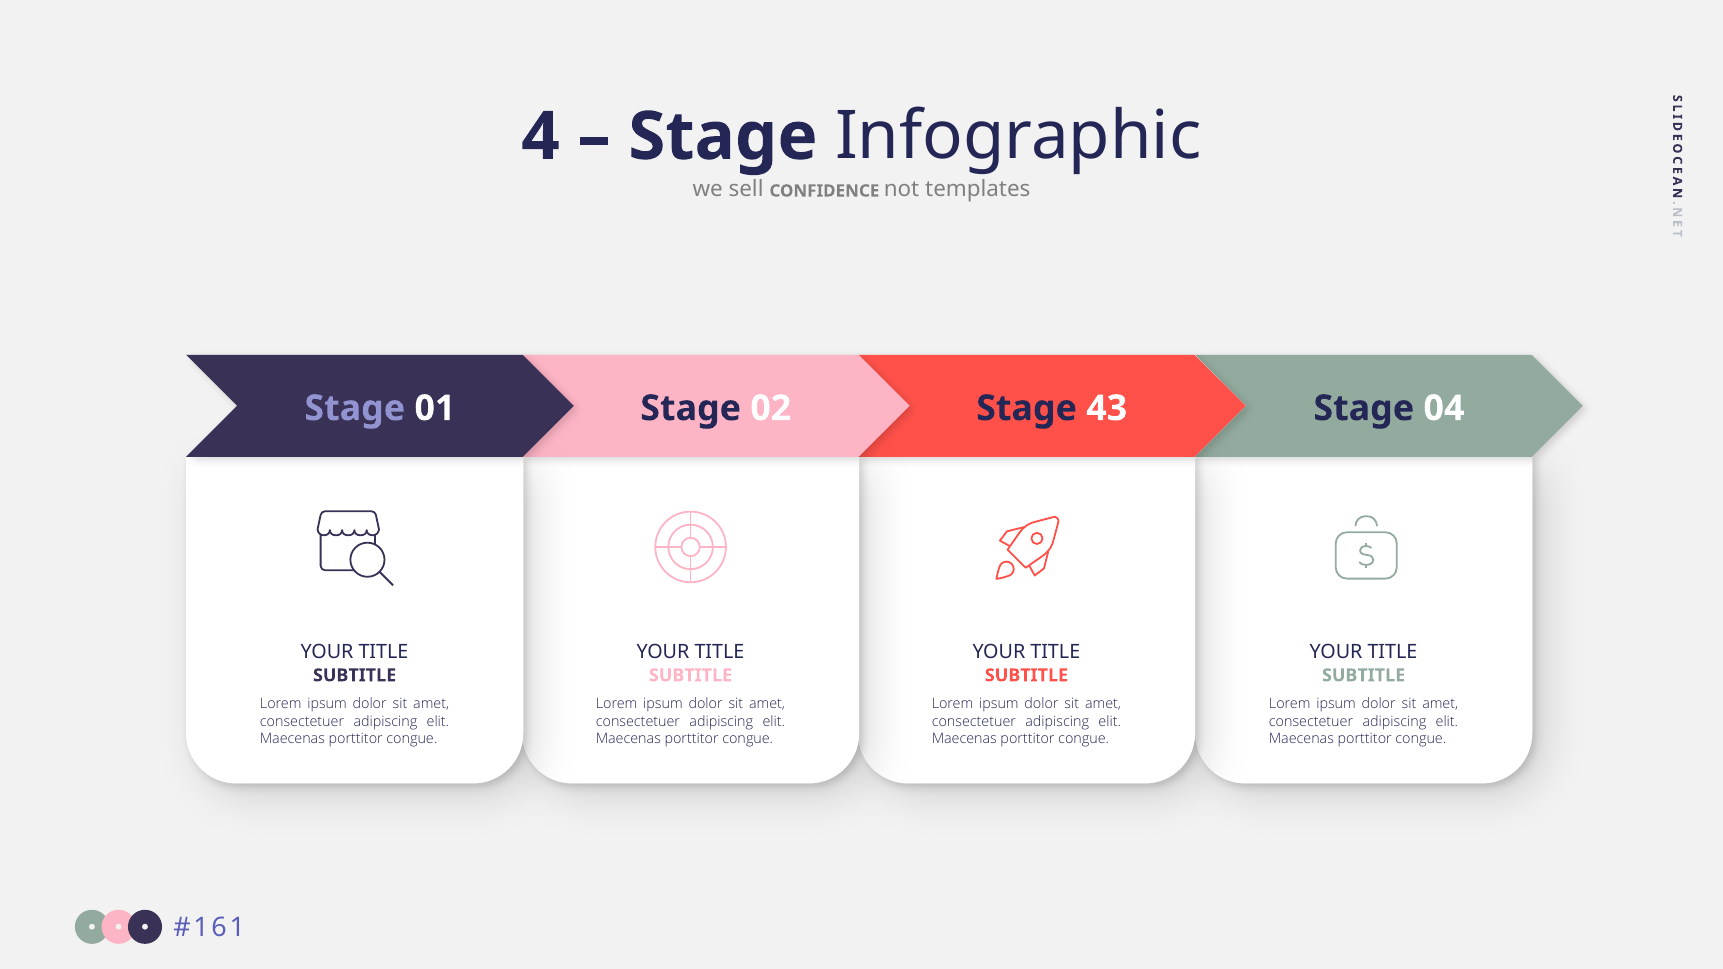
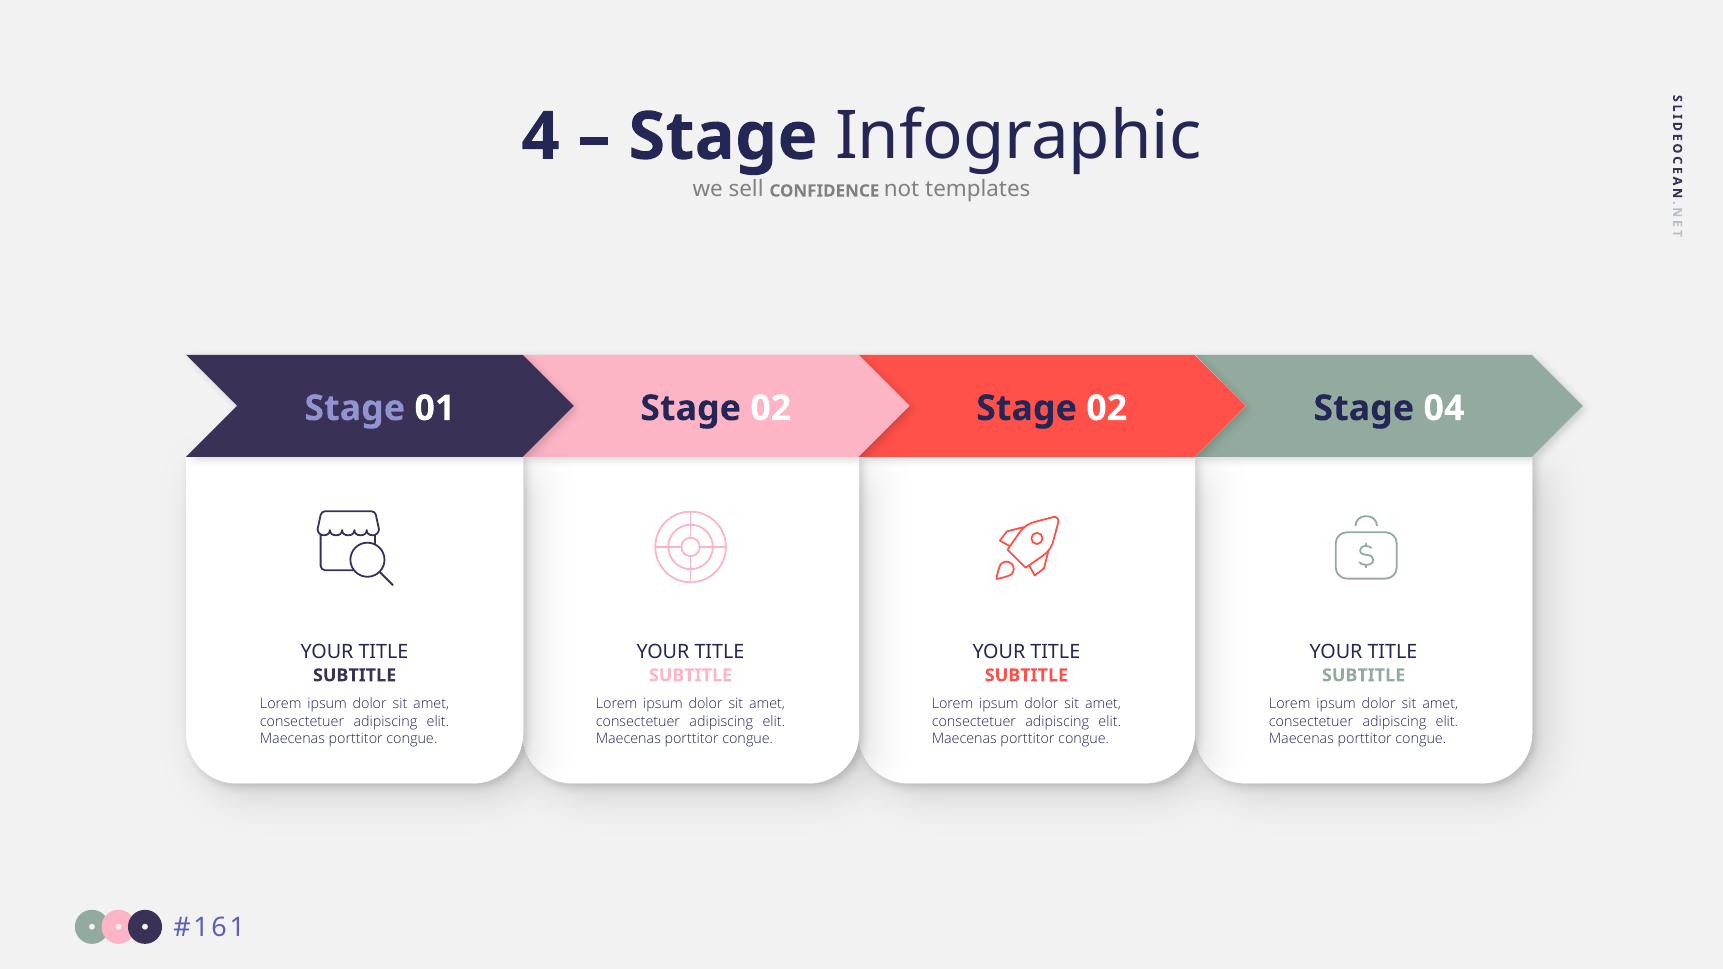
43: 43 -> 02 (1107, 408)
